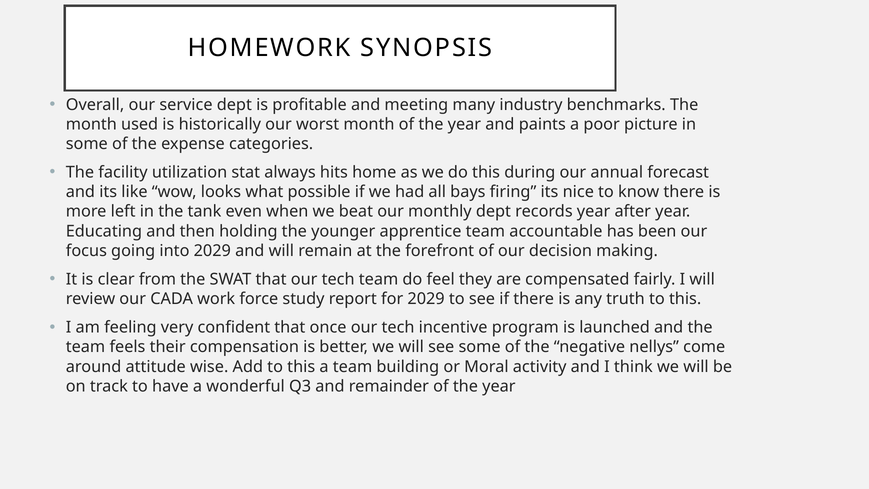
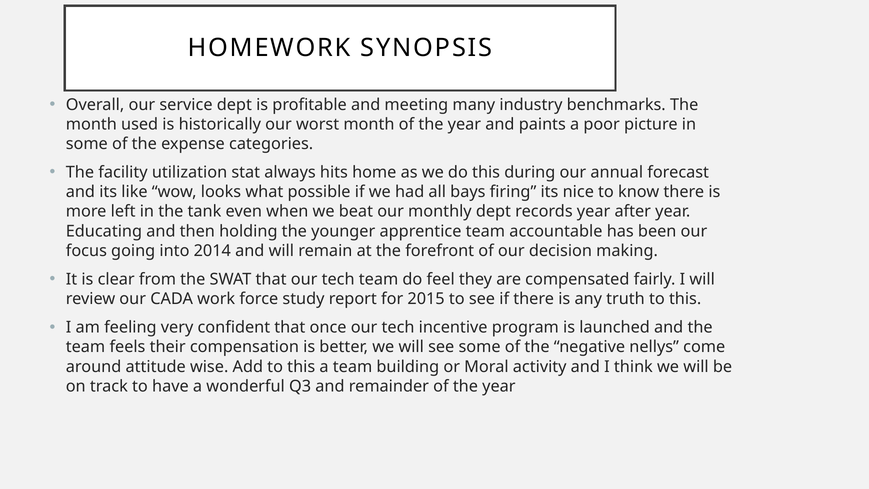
into 2029: 2029 -> 2014 (212, 251)
for 2029: 2029 -> 2015 (426, 299)
